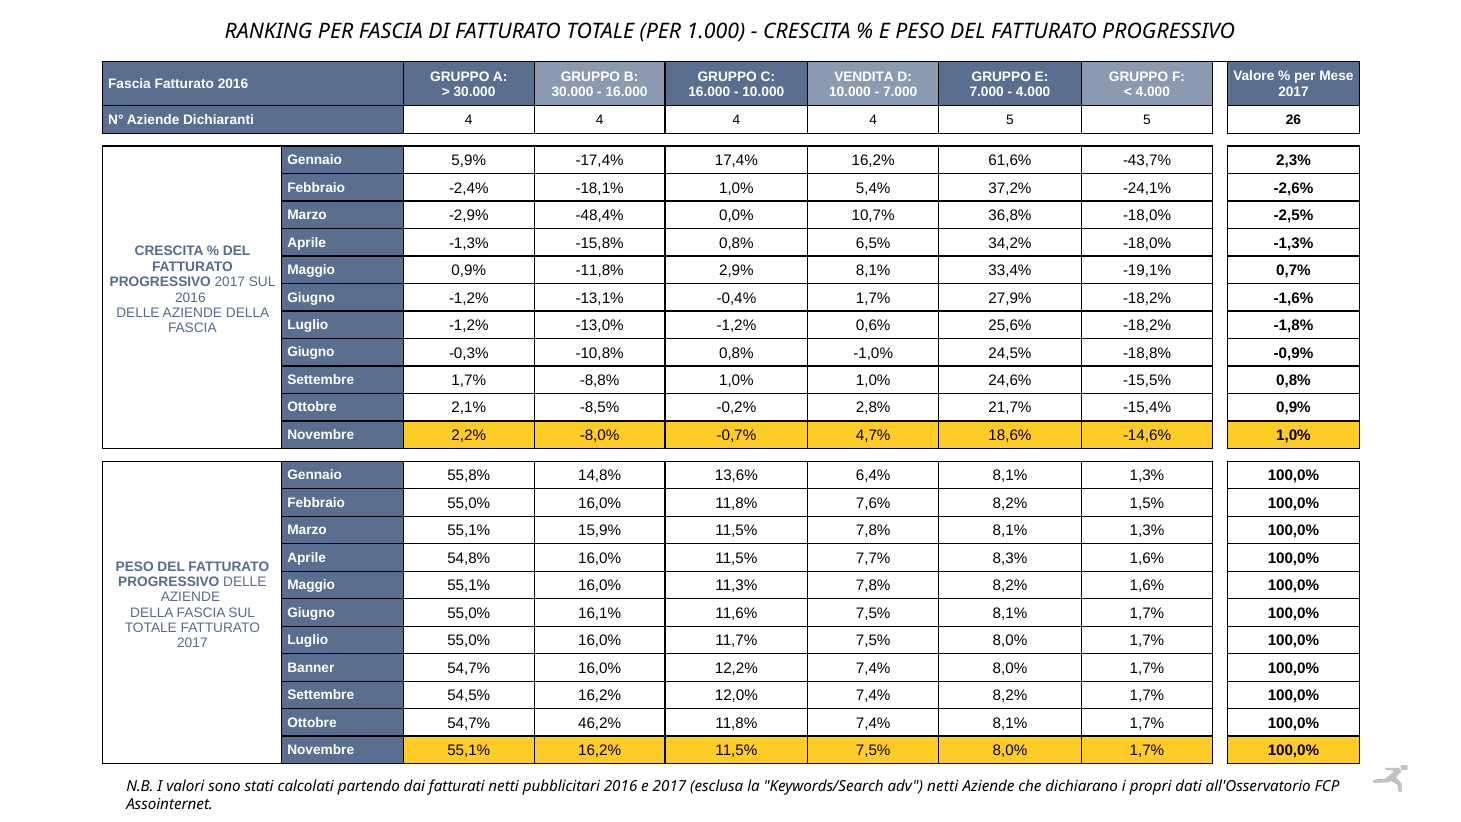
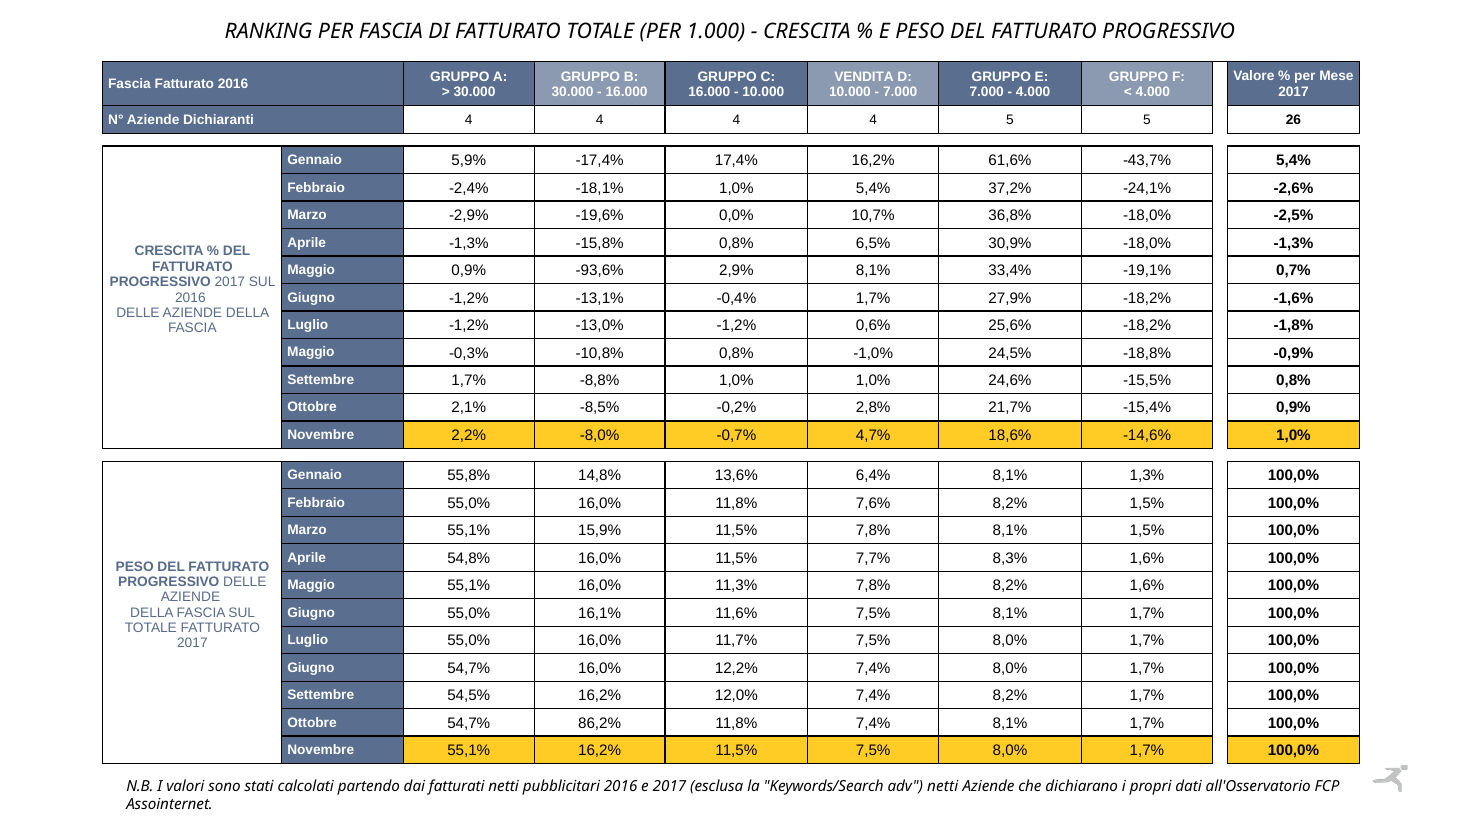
-43,7% 2,3%: 2,3% -> 5,4% (1293, 161)
-48,4%: -48,4% -> -19,6% (600, 216)
34,2%: 34,2% -> 30,9% (1010, 243)
-11,8%: -11,8% -> -93,6% (600, 270)
Giugno: Giugno -> Maggio (311, 352)
7,8% 8,1% 1,3%: 1,3% -> 1,5% (1147, 531)
Banner: Banner -> Giugno (311, 667)
46,2%: 46,2% -> 86,2% (600, 723)
